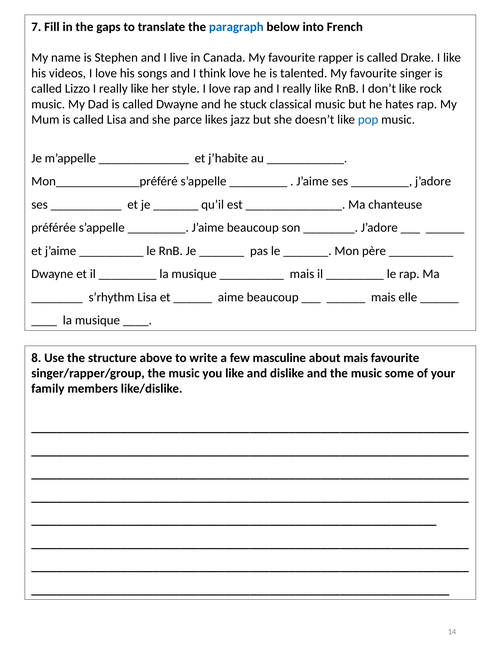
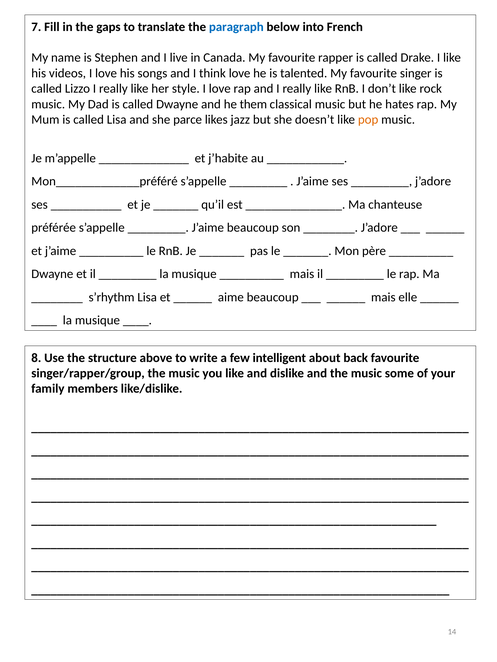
stuck: stuck -> them (253, 104)
pop colour: blue -> orange (368, 120)
masculine: masculine -> intelligent (279, 358)
about mais: mais -> back (356, 358)
